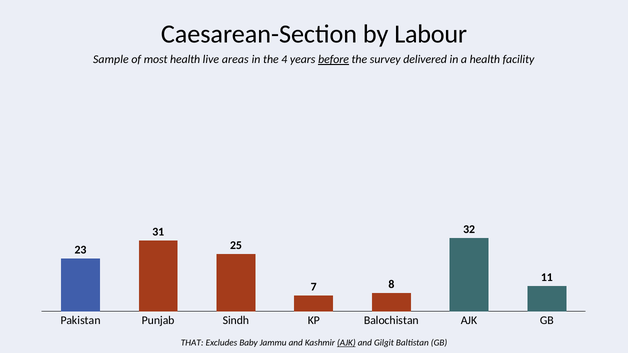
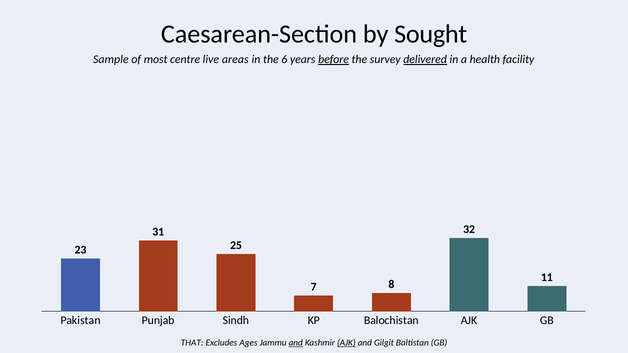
Labour: Labour -> Sought (431, 34)
most health: health -> centre (185, 59)
4: 4 -> 6 (284, 59)
delivered underline: none -> present (425, 59)
Baby: Baby -> Ages (248, 343)
and underline: none -> present (296, 343)
